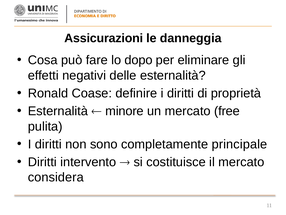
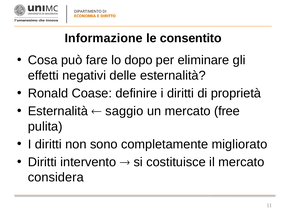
Assicurazioni: Assicurazioni -> Informazione (104, 38)
danneggia: danneggia -> consentito (191, 38)
minore: minore -> saggio (124, 111)
principale: principale -> migliorato (239, 144)
